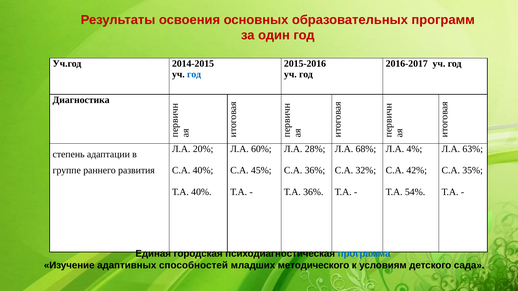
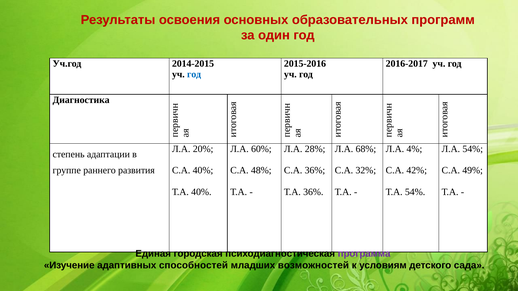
Л.А 63%: 63% -> 54% (473, 149)
45%: 45% -> 48% (261, 171)
35%: 35% -> 49% (473, 171)
программа colour: blue -> purple (364, 254)
методического: методического -> возможностей (313, 266)
